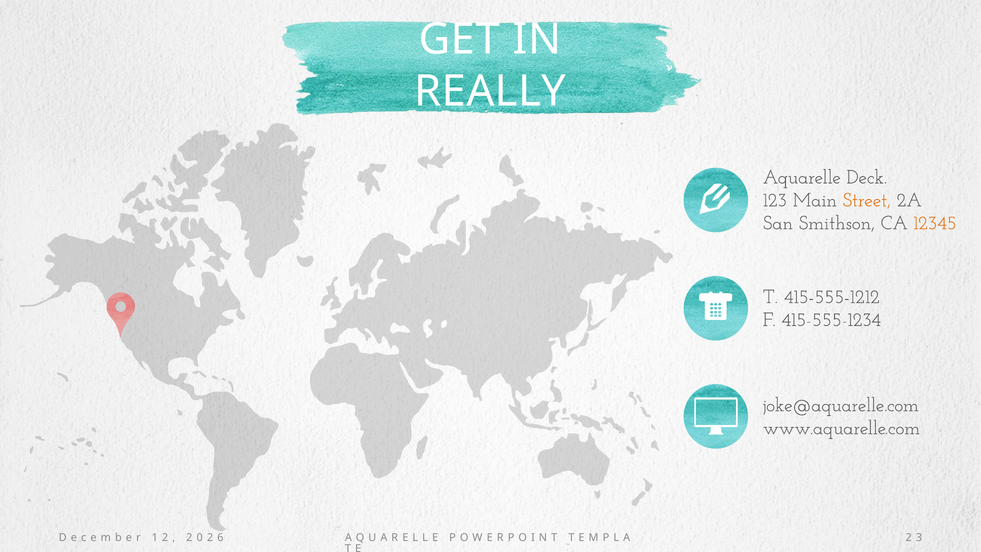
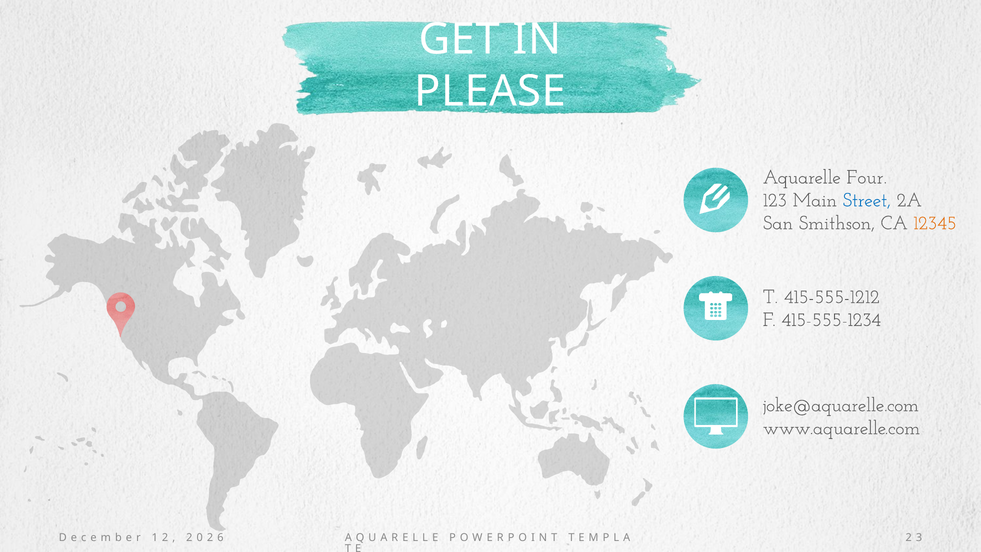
REALLY: REALLY -> PLEASE (490, 92)
Deck: Deck -> Four (867, 177)
Street colour: orange -> blue (867, 200)
